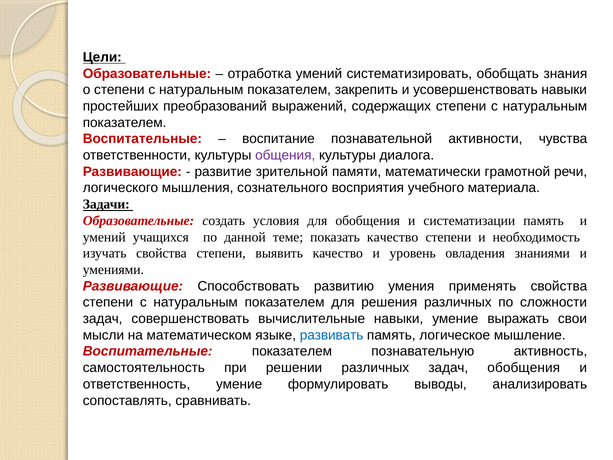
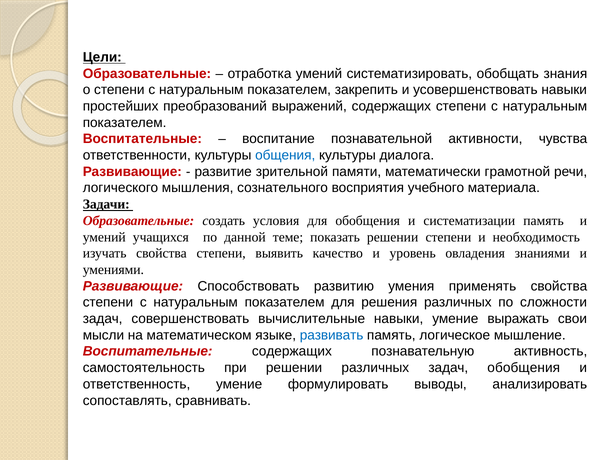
общения colour: purple -> blue (285, 155)
показать качество: качество -> решении (393, 237)
Воспитательные показателем: показателем -> содержащих (292, 351)
